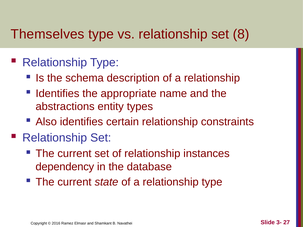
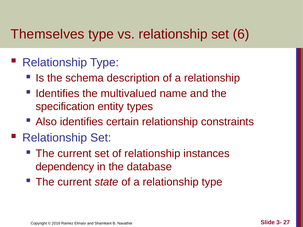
8: 8 -> 6 (241, 34)
appropriate: appropriate -> multivalued (129, 94)
abstractions: abstractions -> specification (65, 107)
